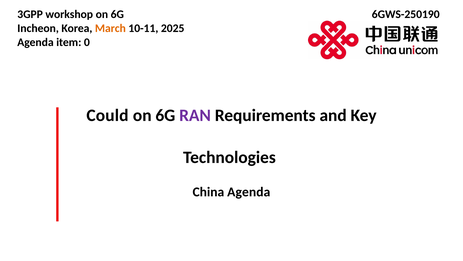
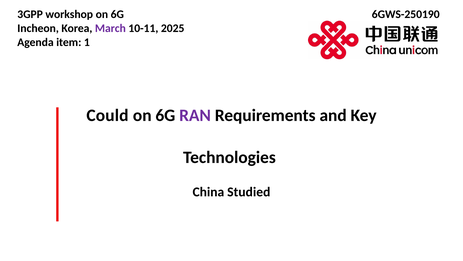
March colour: orange -> purple (110, 28)
0: 0 -> 1 (87, 42)
China Agenda: Agenda -> Studied (249, 191)
